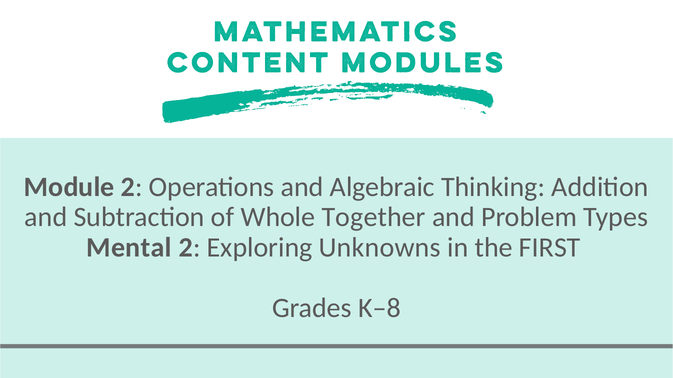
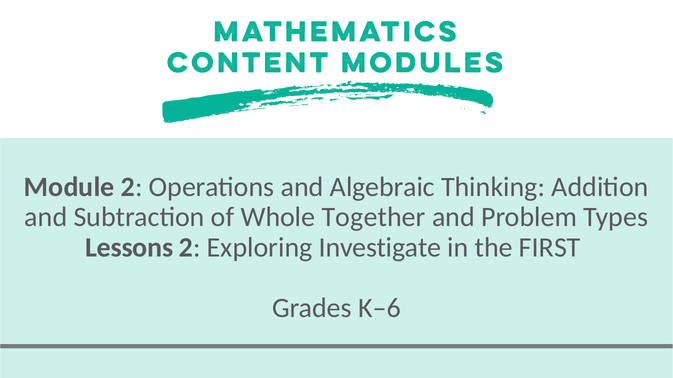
Mental: Mental -> Lessons (129, 248)
Unknowns: Unknowns -> Investigate (380, 248)
K–8: K–8 -> K–6 (380, 308)
